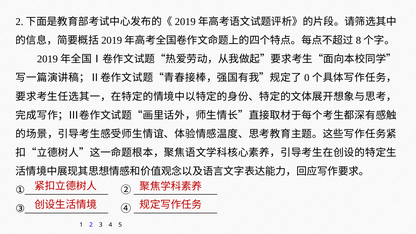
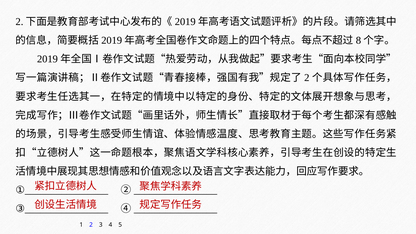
0: 0 -> 2 (307, 78)
